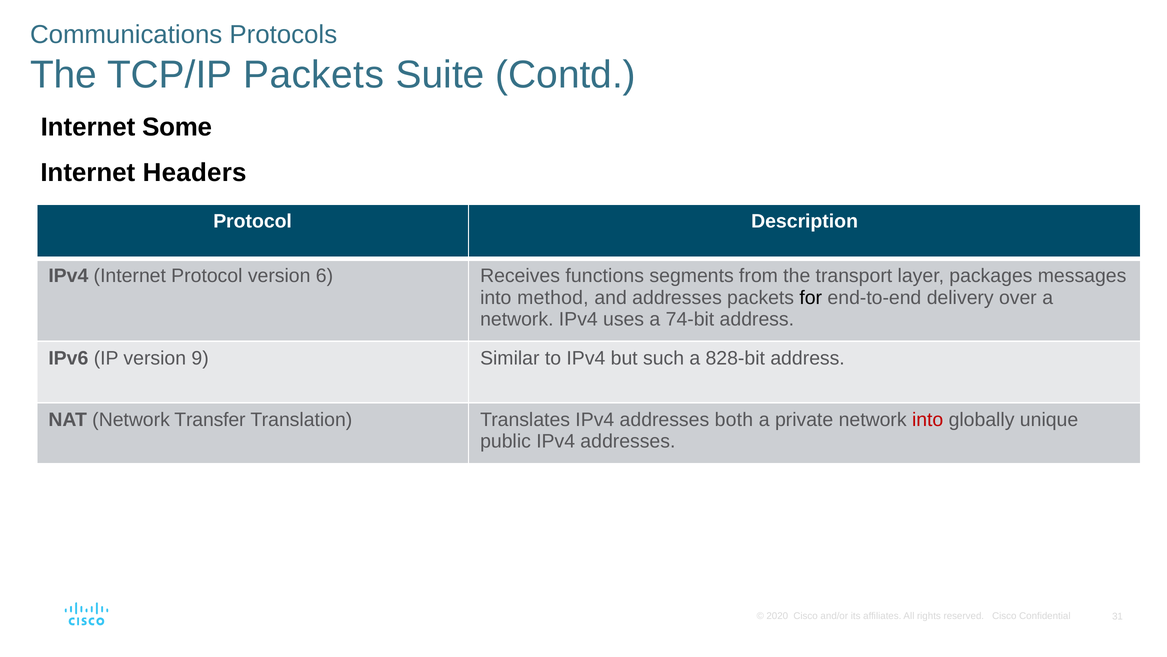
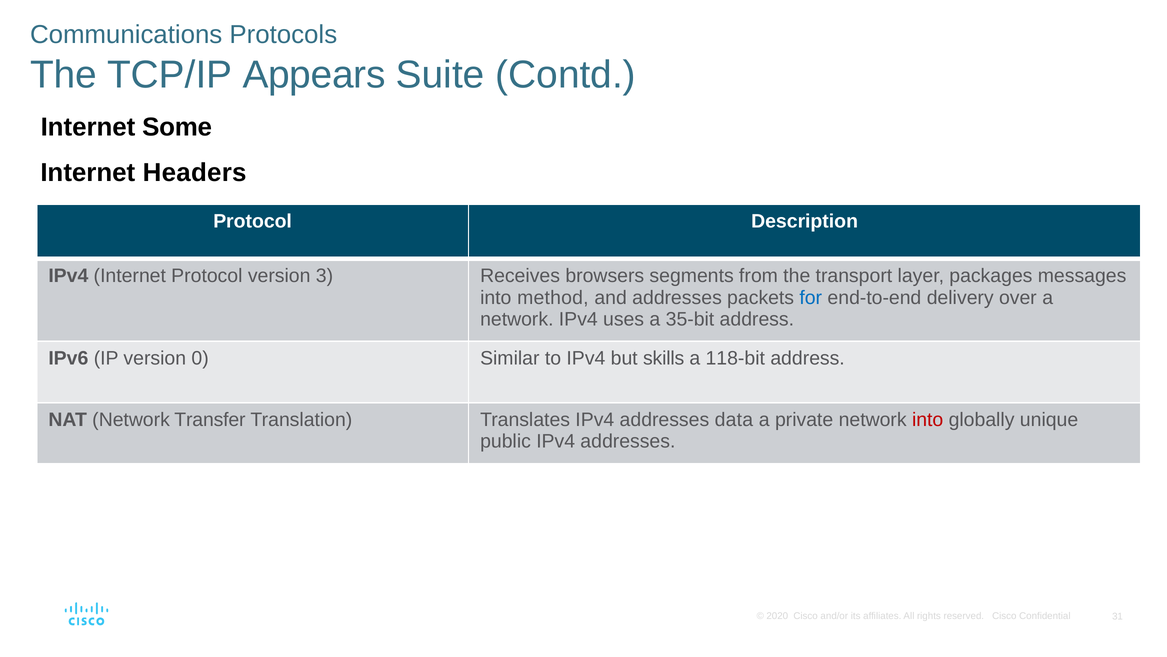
TCP/IP Packets: Packets -> Appears (314, 75)
6: 6 -> 3 (324, 276)
functions: functions -> browsers (605, 276)
for colour: black -> blue (811, 297)
74-bit: 74-bit -> 35-bit (690, 319)
9: 9 -> 0 (200, 358)
such: such -> skills (664, 358)
828-bit: 828-bit -> 118-bit (735, 358)
both: both -> data (734, 419)
